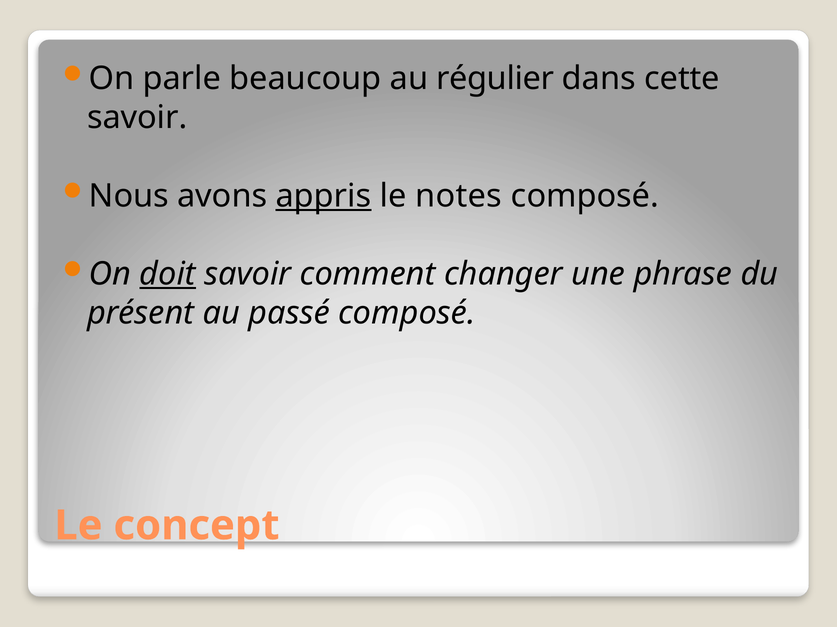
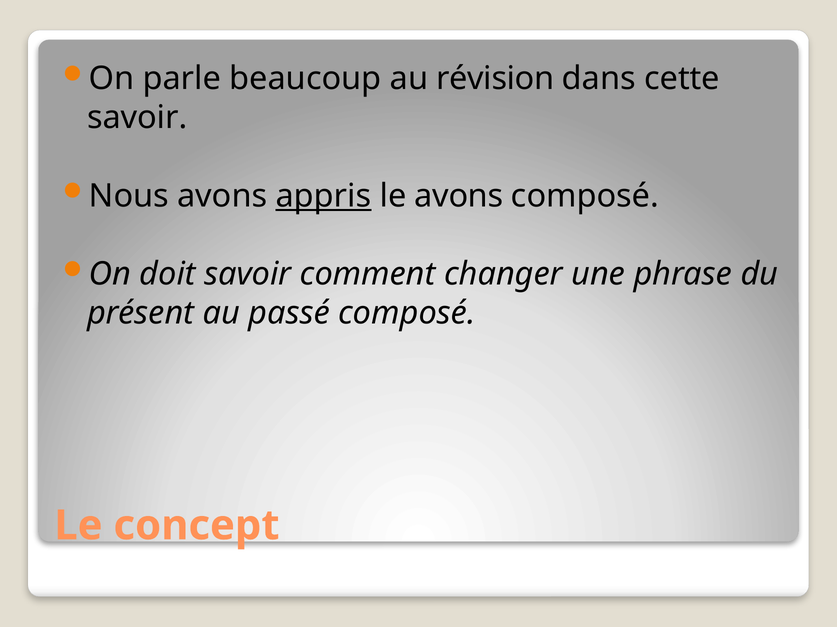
régulier: régulier -> révision (495, 79)
le notes: notes -> avons (459, 196)
doit underline: present -> none (168, 275)
